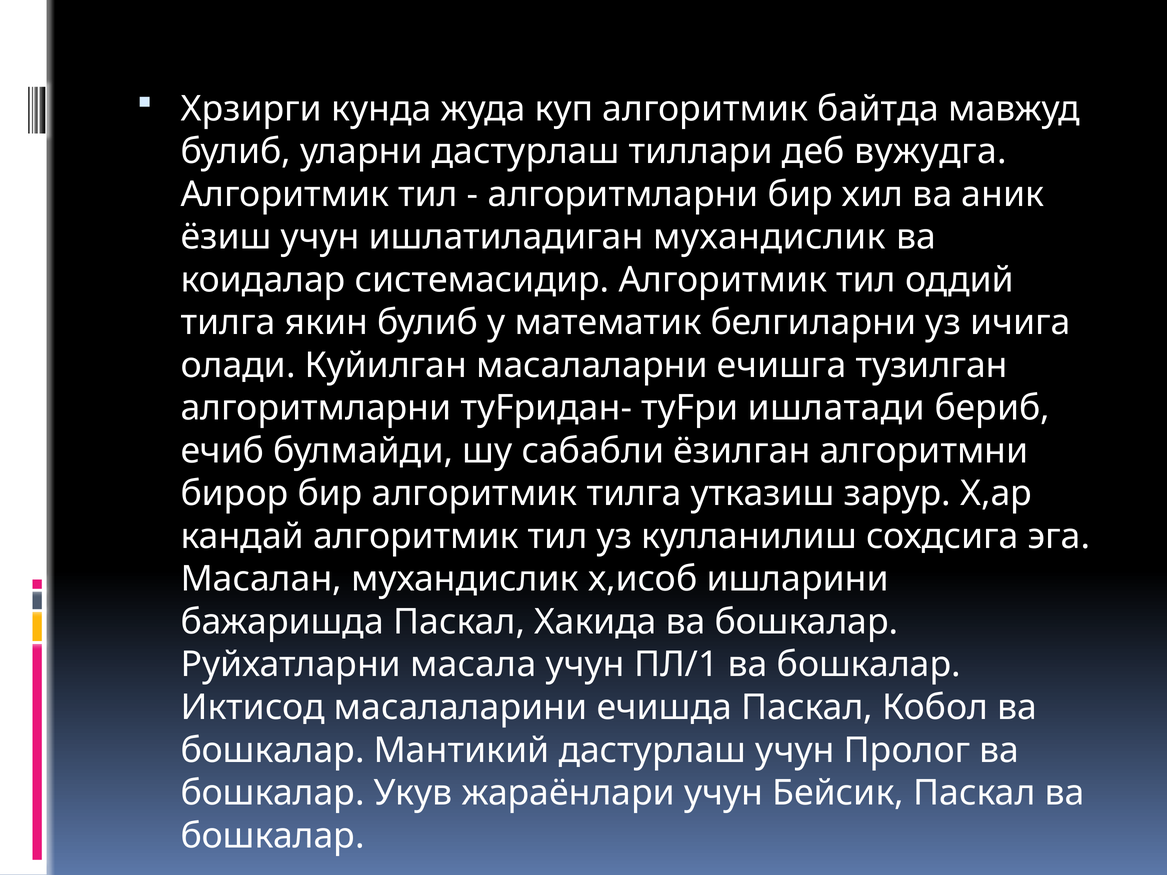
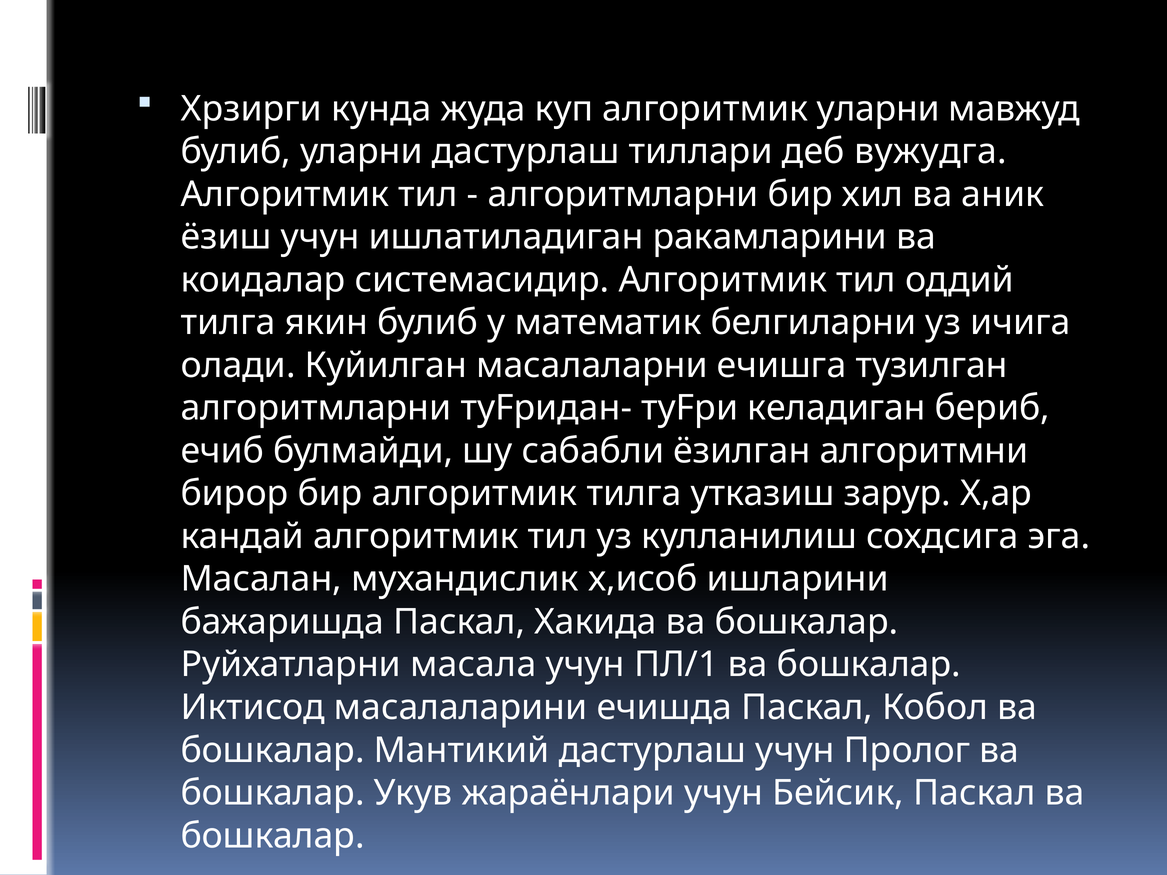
алгоритмик байтда: байтда -> уларни (878, 109)
ишлатиладиган мухандислик: мухандислик -> ракамларини (770, 237)
ишлатади: ишлатади -> келадиган (837, 408)
